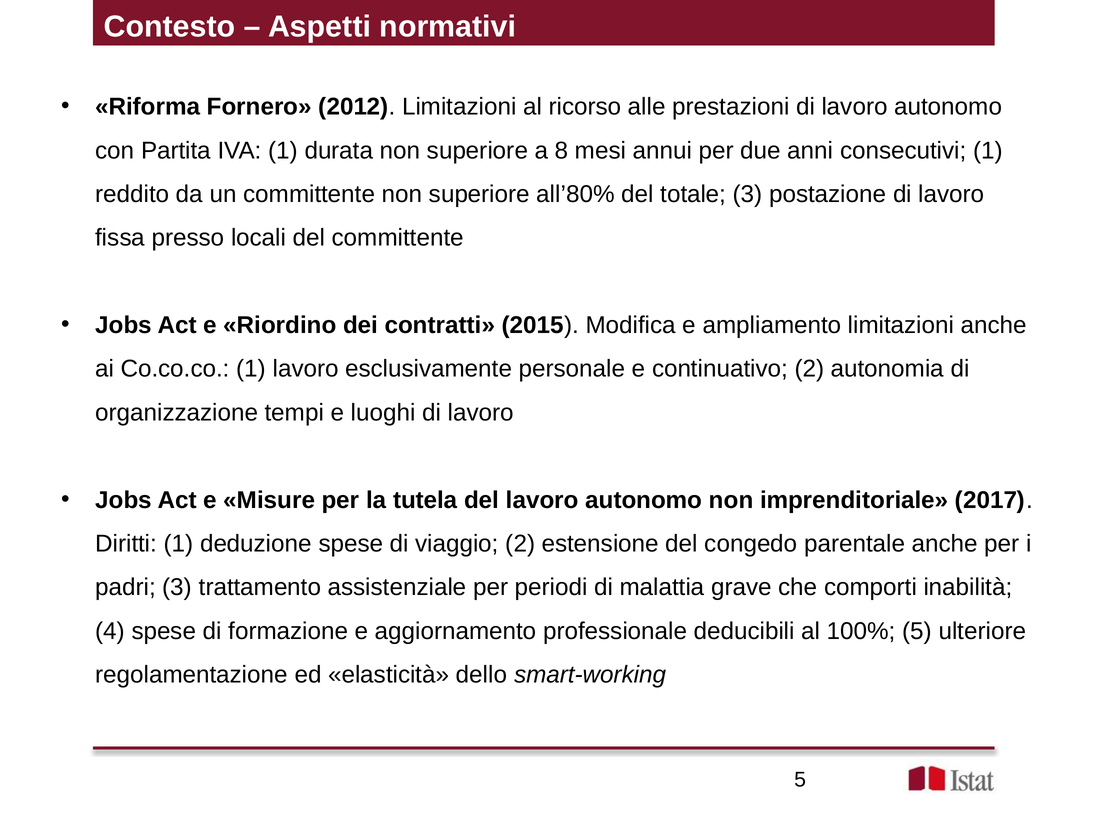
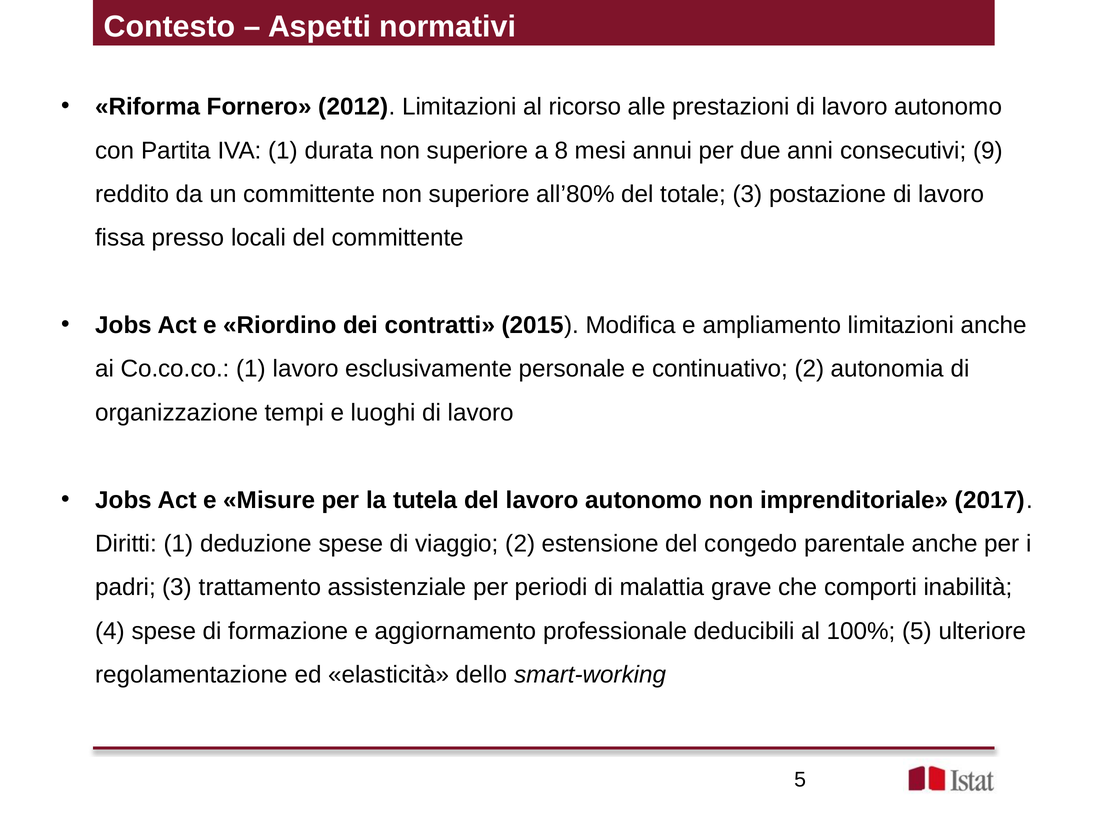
consecutivi 1: 1 -> 9 (988, 150)
